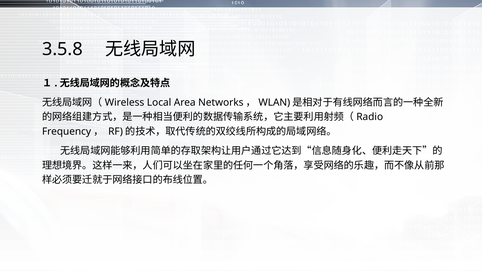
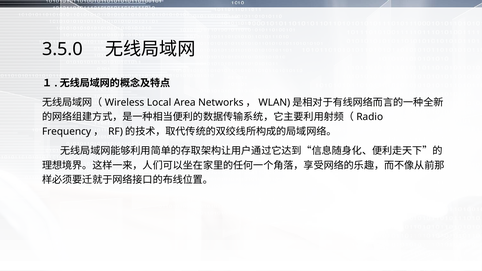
3.5.8: 3.5.8 -> 3.5.0 (62, 49)
